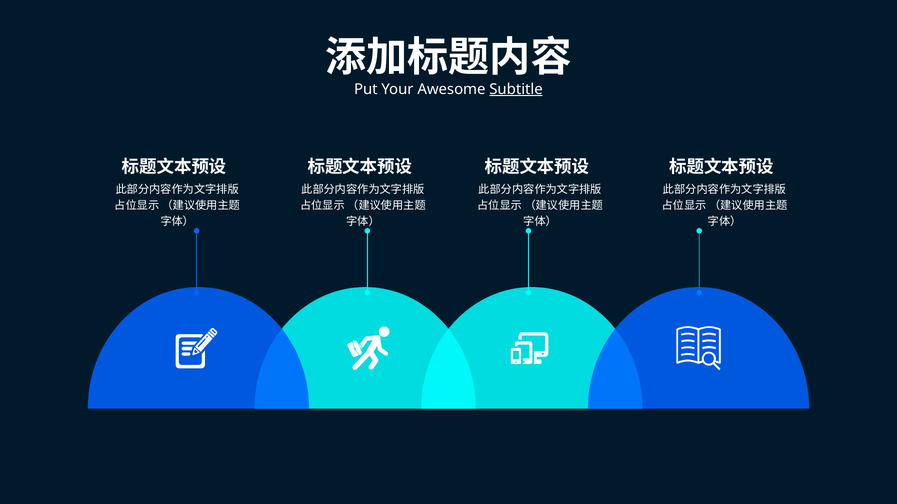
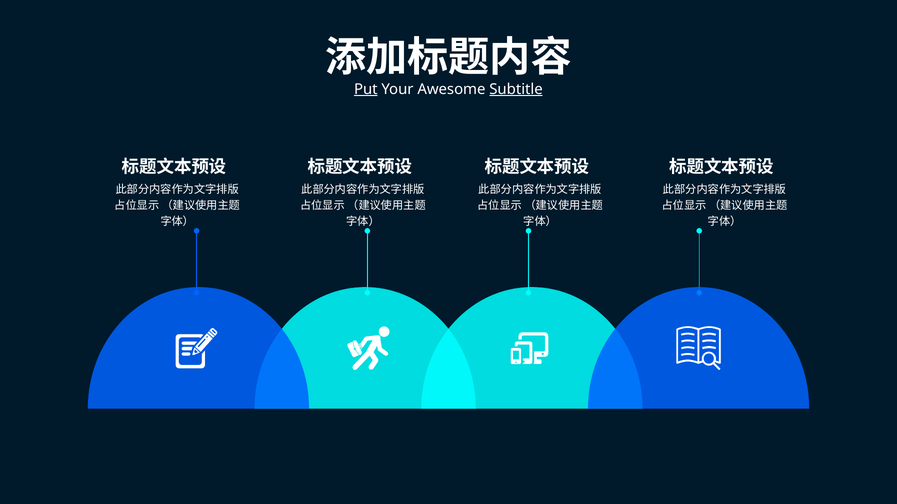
Put underline: none -> present (366, 89)
